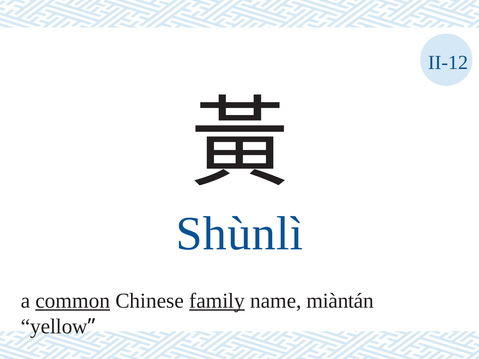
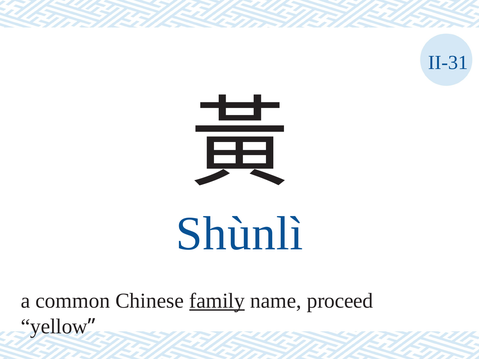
II-12: II-12 -> II-31 (448, 63)
common underline: present -> none (73, 301)
miàntán: miàntán -> proceed (340, 301)
